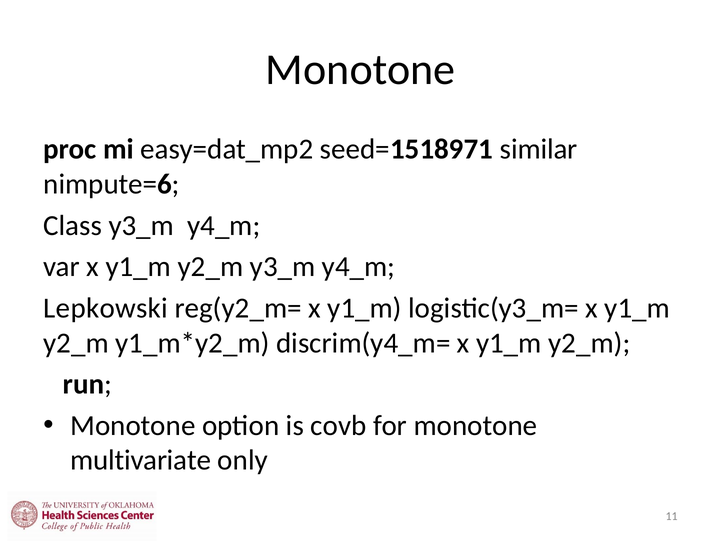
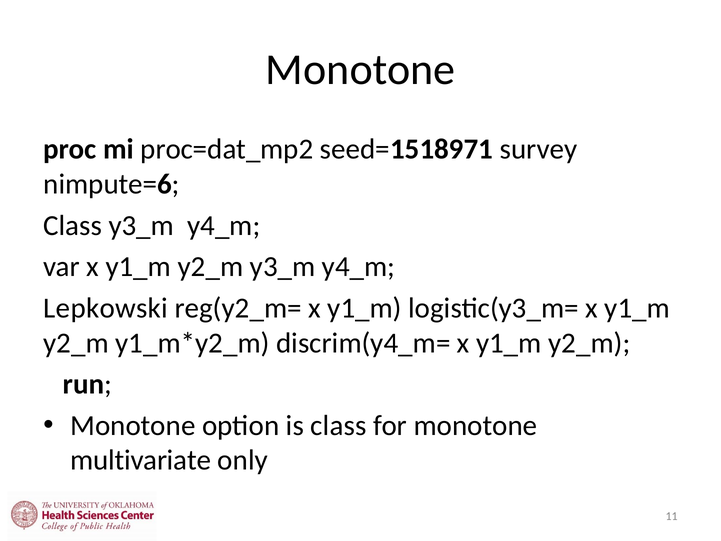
easy=dat_mp2: easy=dat_mp2 -> proc=dat_mp2 (227, 149)
similar: similar -> survey (539, 149)
is covb: covb -> class (338, 425)
